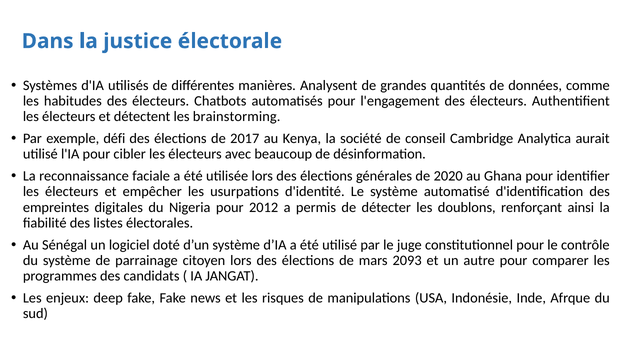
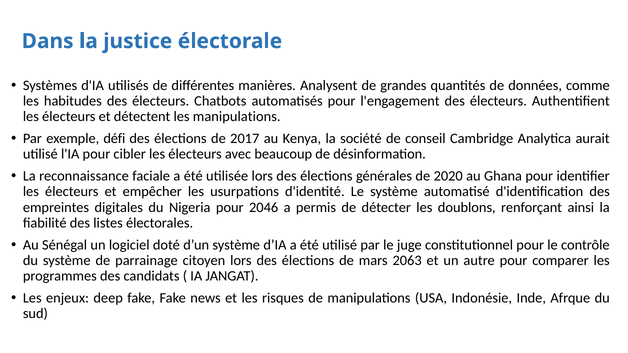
les brainstorming: brainstorming -> manipulations (237, 117)
2012: 2012 -> 2046 (264, 207)
2093: 2093 -> 2063 (407, 261)
